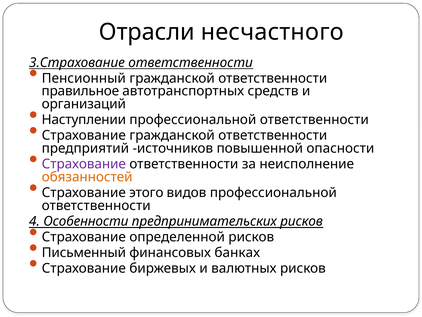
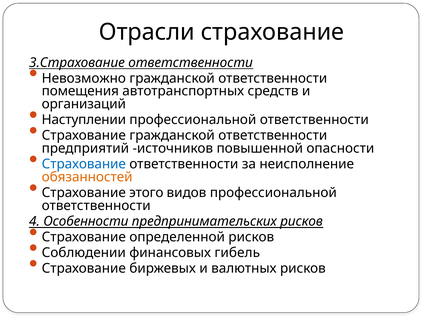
Отрасли несчастного: несчастного -> страхование (272, 32)
Пенсионный: Пенсионный -> Невозможно (84, 78)
правильное: правильное -> помещения (80, 91)
Страхование colour: purple -> blue (84, 164)
Письменный: Письменный -> Соблюдении (84, 252)
банках: банках -> гибель (237, 252)
